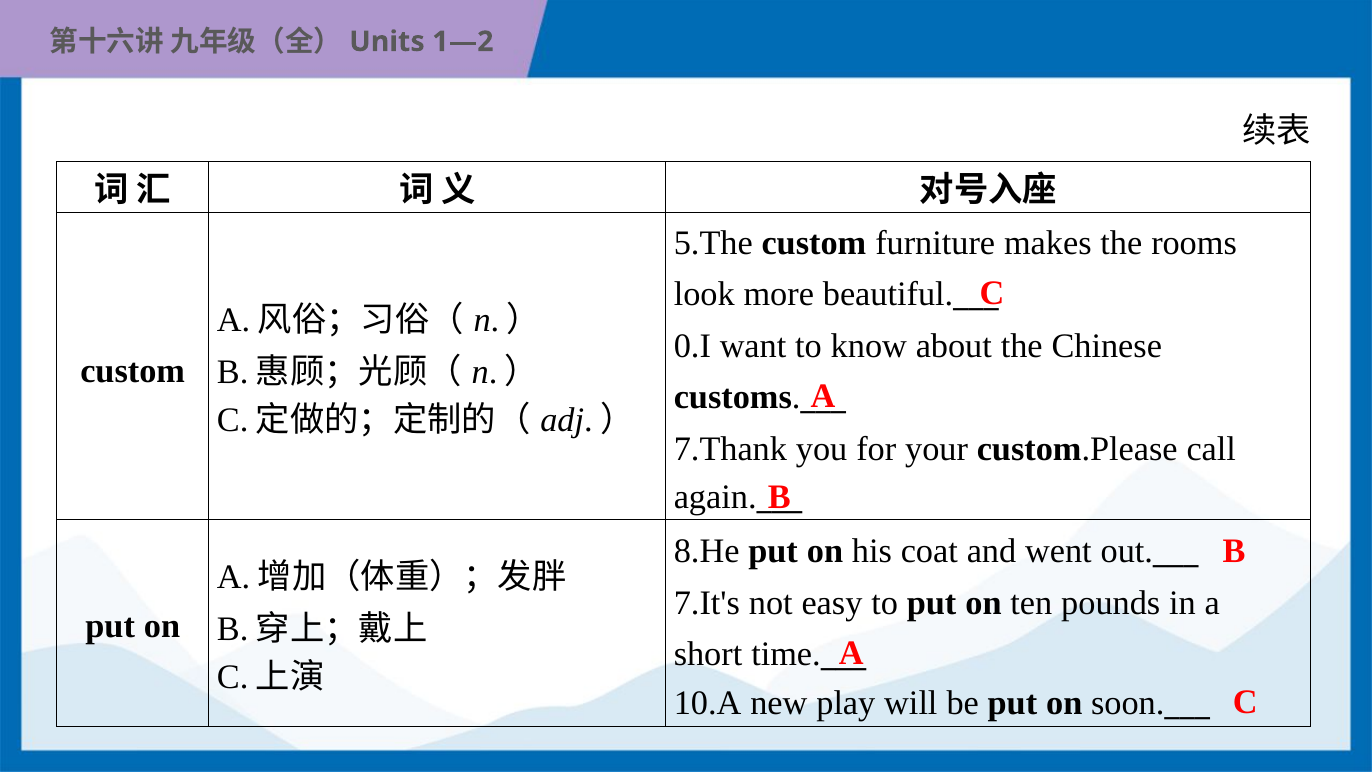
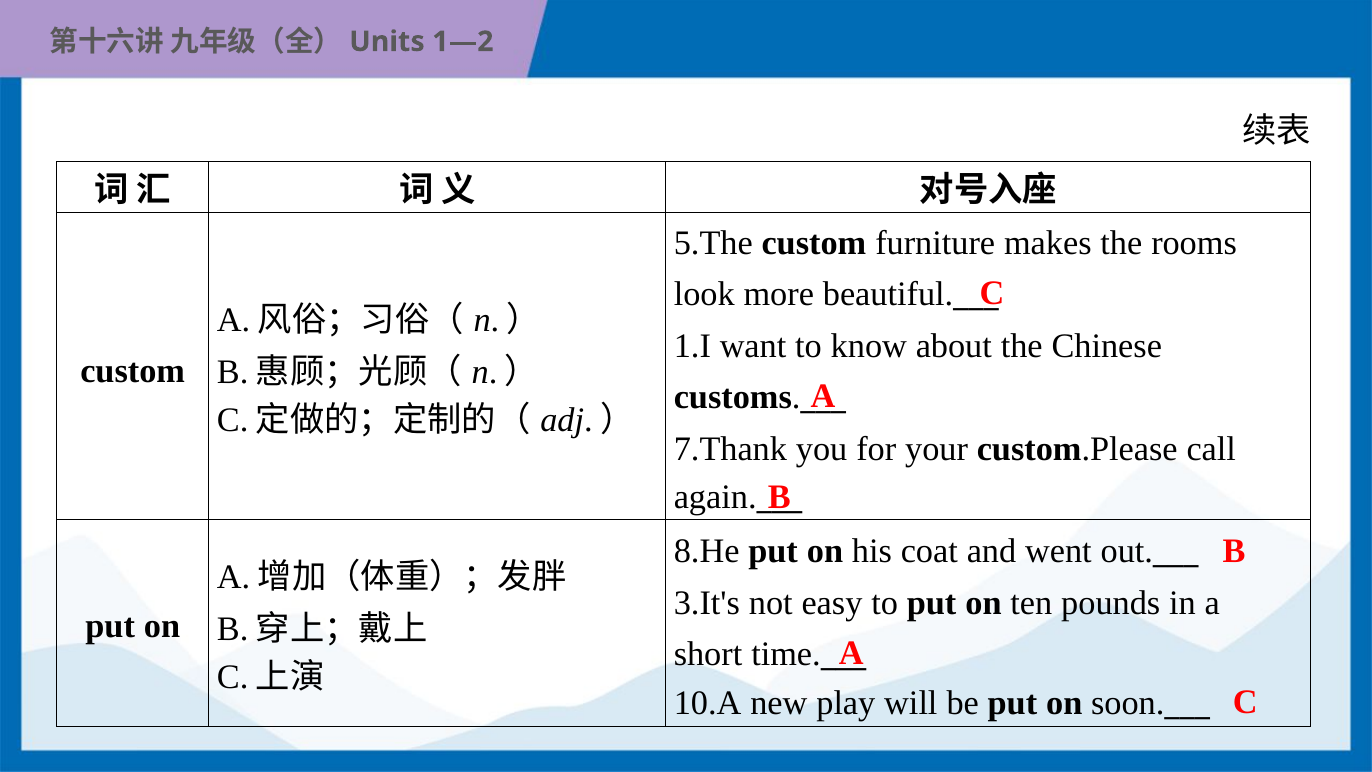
0.I: 0.I -> 1.I (692, 346)
7.It's: 7.It's -> 3.It's (707, 603)
